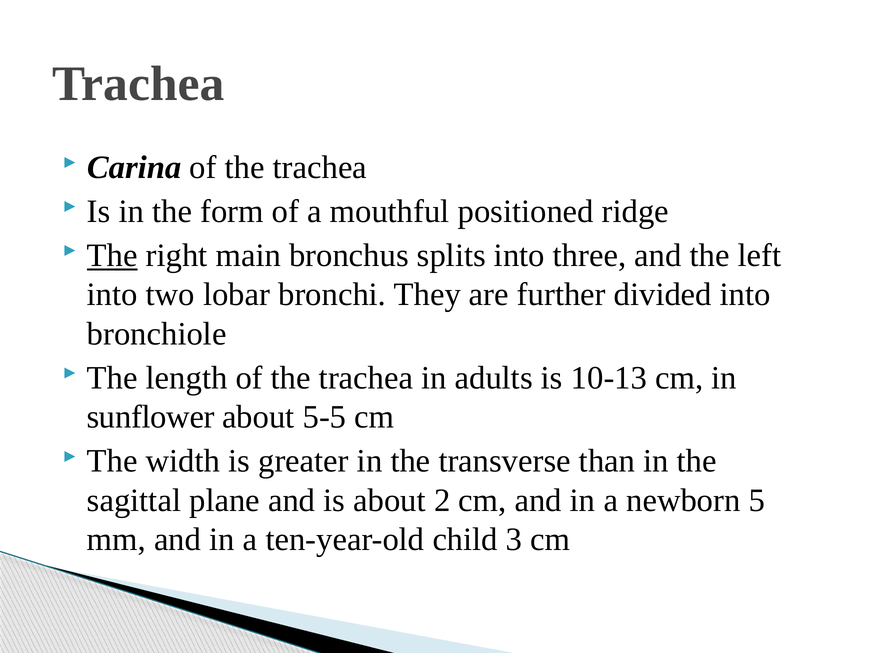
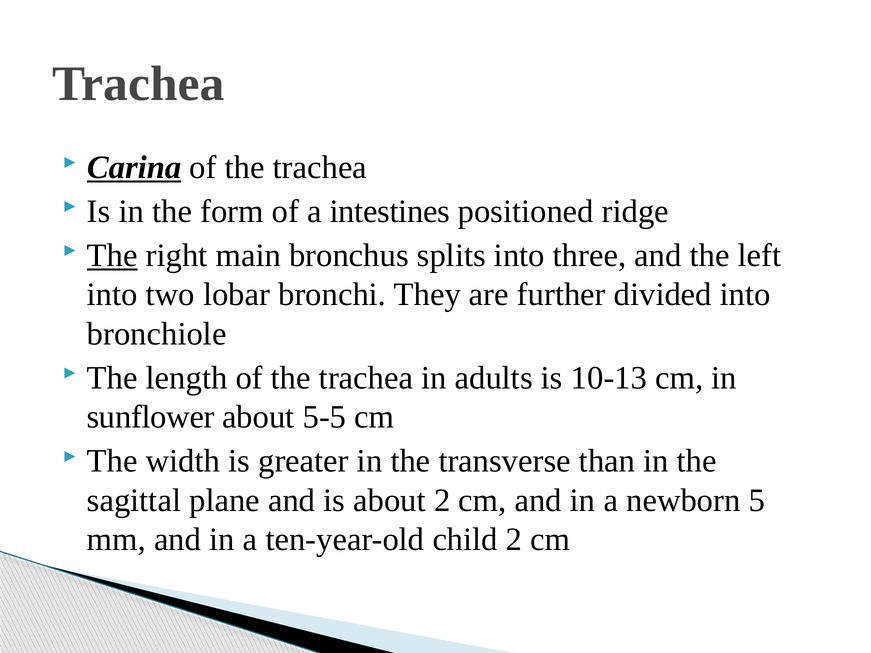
Carina underline: none -> present (134, 167)
mouthful: mouthful -> intestines (390, 211)
child 3: 3 -> 2 (514, 540)
